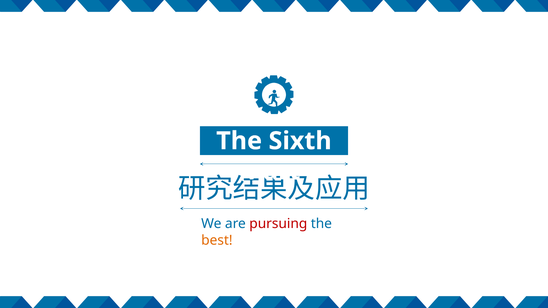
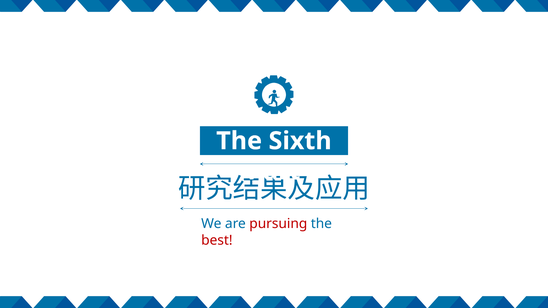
best colour: orange -> red (217, 240)
